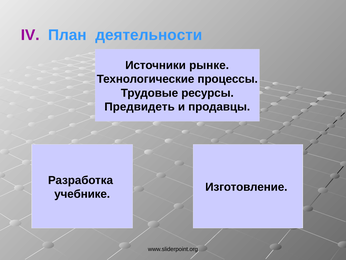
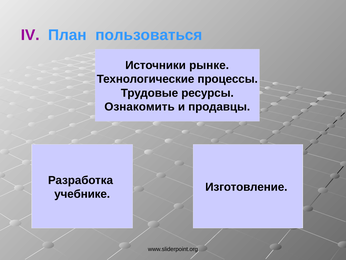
деятельности: деятельности -> пользоваться (149, 35)
Предвидеть: Предвидеть -> Ознакомить (140, 107)
